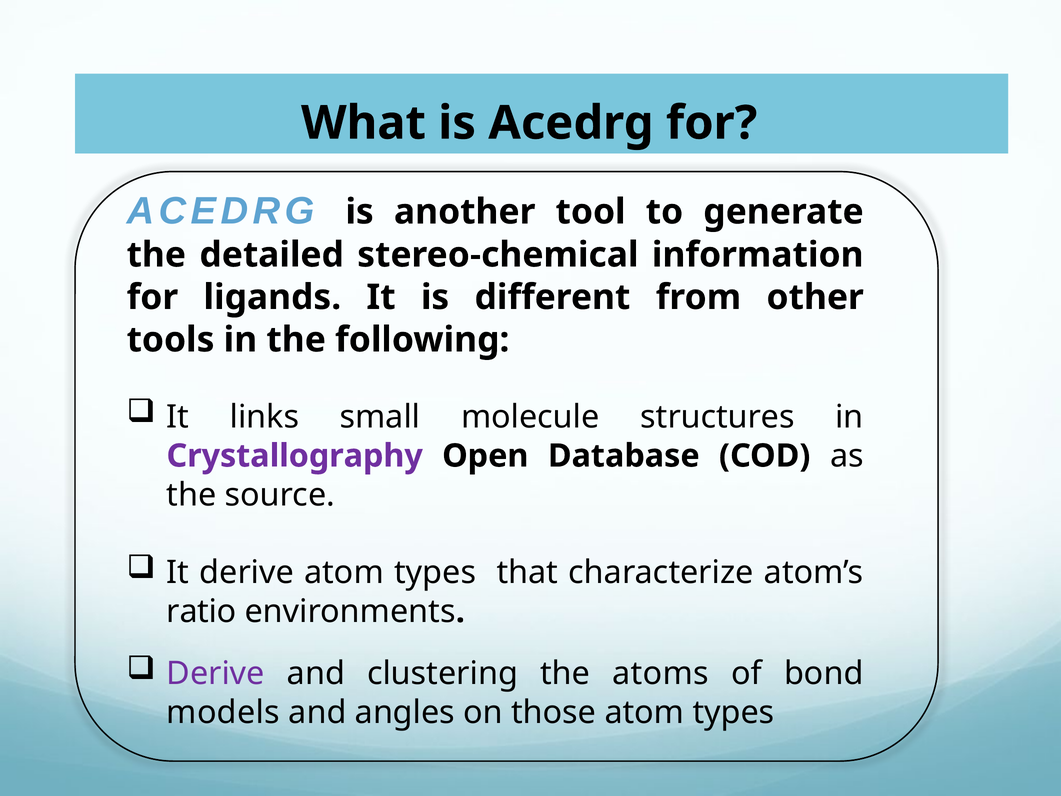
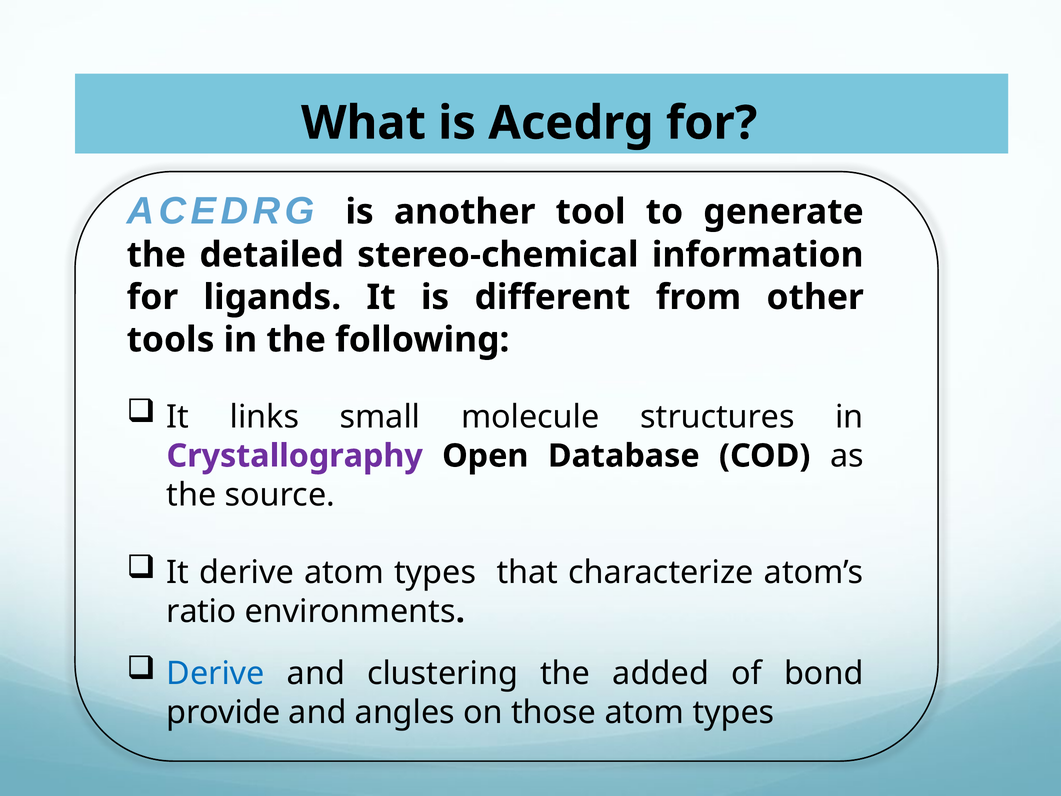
Derive colour: purple -> blue (216, 674)
atoms: atoms -> added (661, 674)
models: models -> provide (223, 712)
